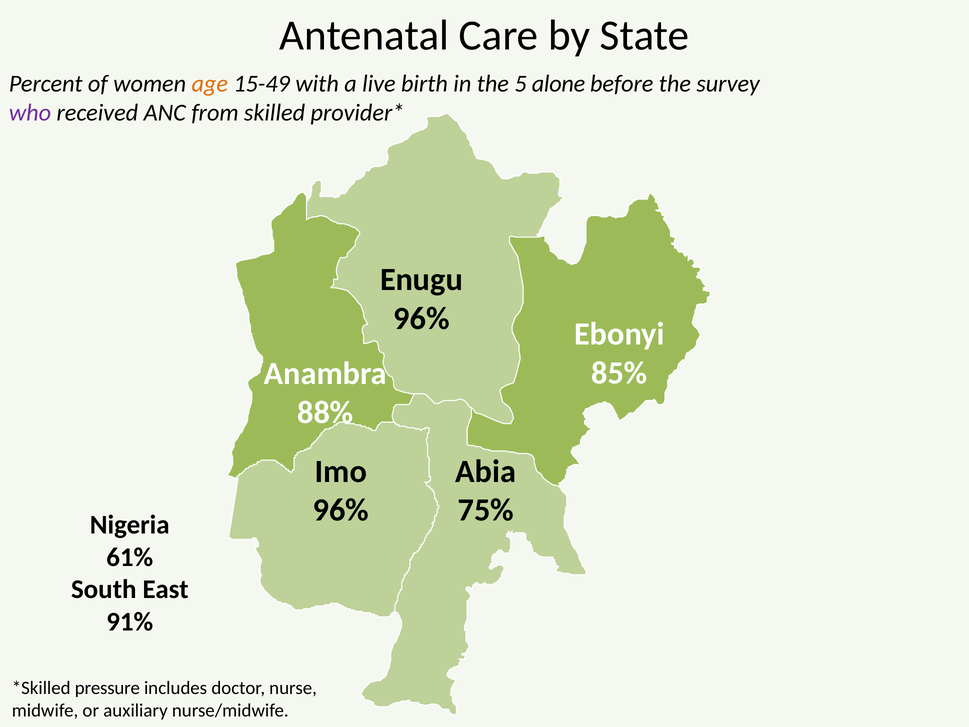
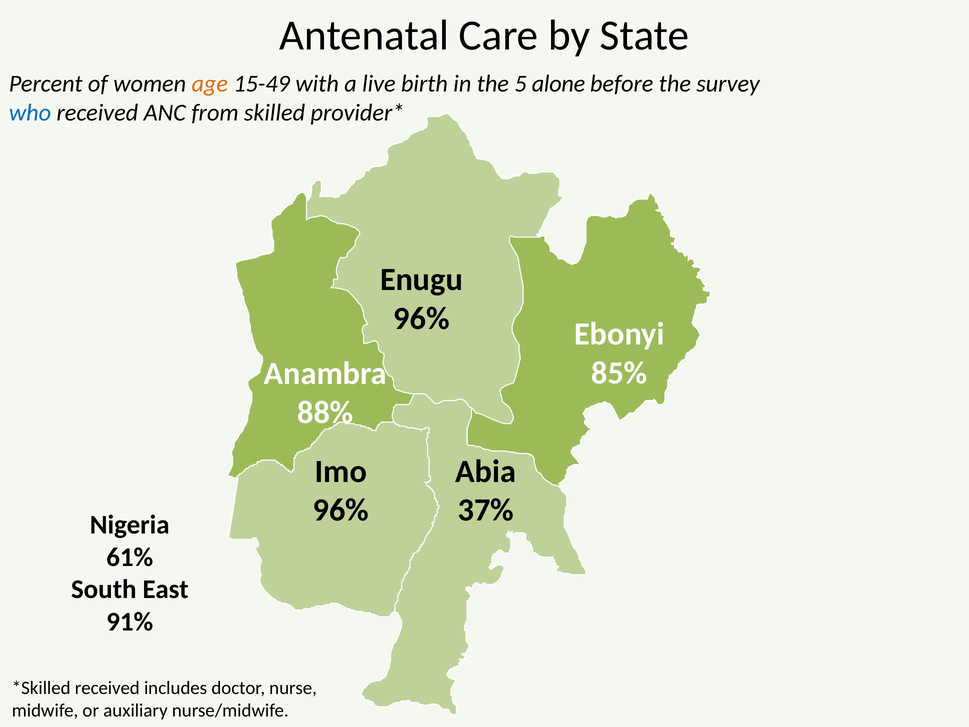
who colour: purple -> blue (30, 113)
75%: 75% -> 37% (486, 510)
pressure: pressure -> received (107, 688)
